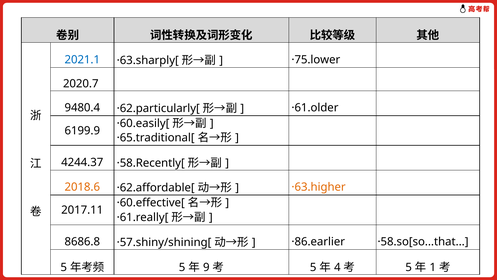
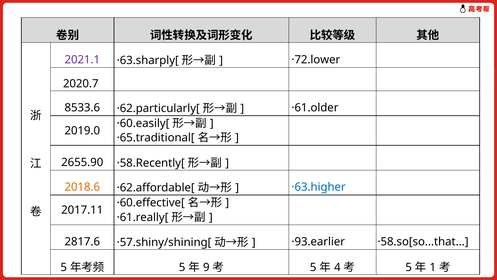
2021.1 colour: blue -> purple (82, 59)
·75.lower: ·75.lower -> ·72.lower (316, 59)
9480.4: 9480.4 -> 8533.6 (82, 108)
6199.9: 6199.9 -> 2019.0 (82, 130)
4244.37: 4244.37 -> 2655.90 (82, 162)
·63.higher colour: orange -> blue (319, 187)
8686.8: 8686.8 -> 2817.6 (82, 241)
·86.earlier: ·86.earlier -> ·93.earlier (318, 241)
